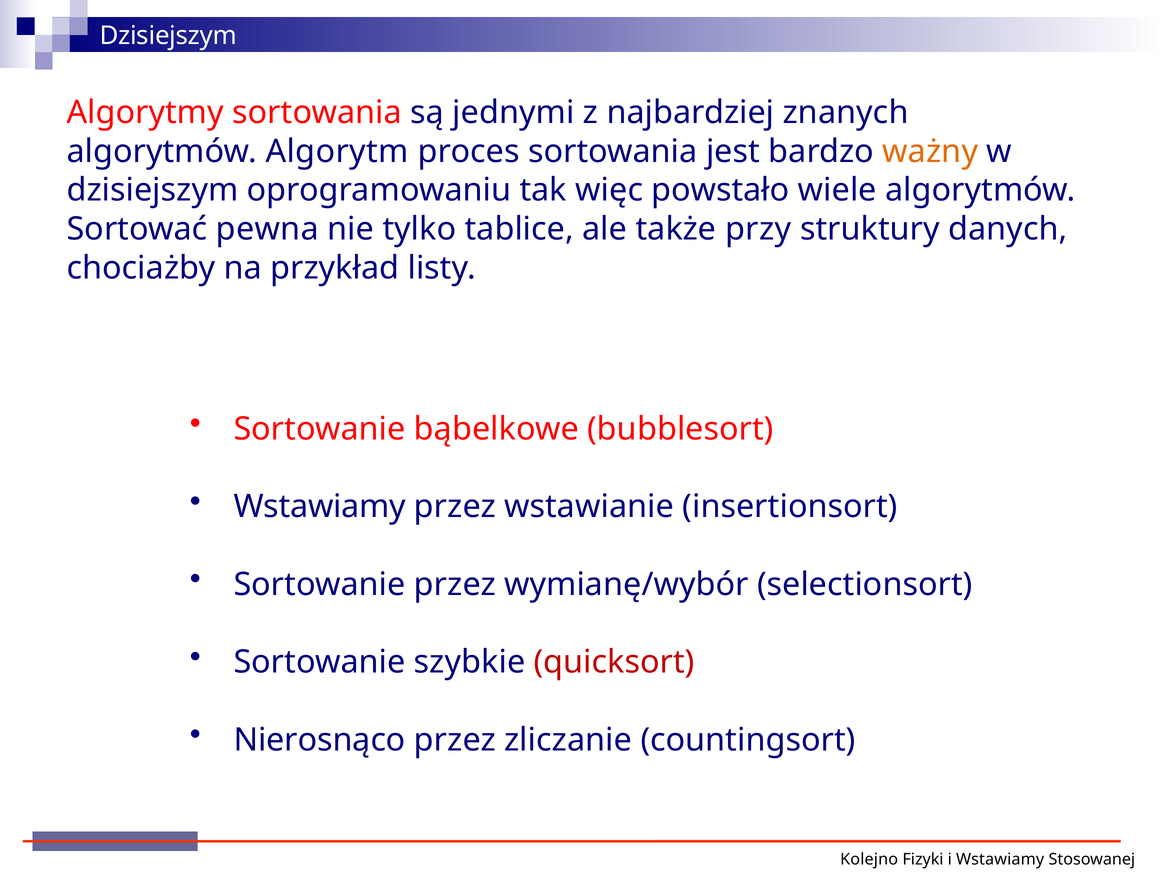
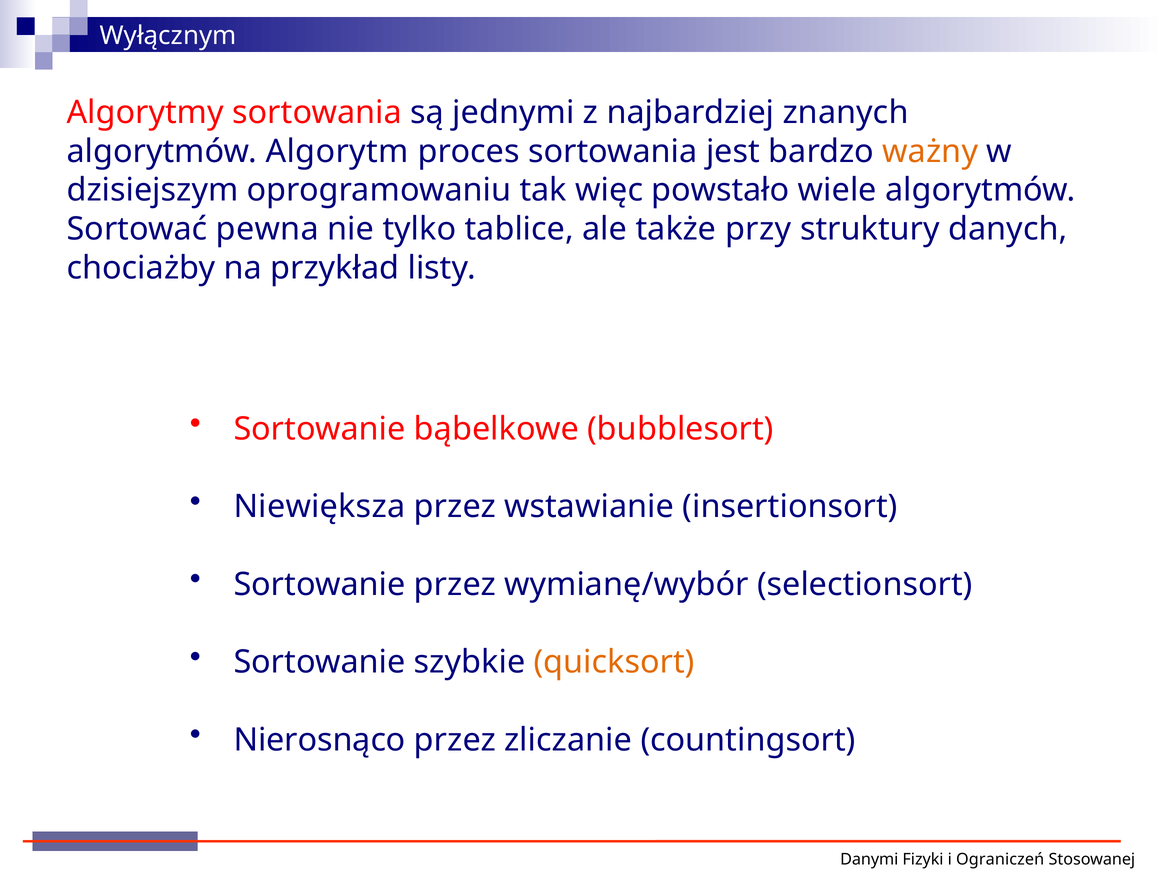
Dzisiejszym: Dzisiejszym -> Wyłącznym (168, 36)
Wstawiamy: Wstawiamy -> Niewiększa (319, 507)
quicksort colour: red -> orange (614, 663)
Kolejno: Kolejno -> Danymi (869, 860)
i Wstawiamy: Wstawiamy -> Ograniczeń (1000, 860)
